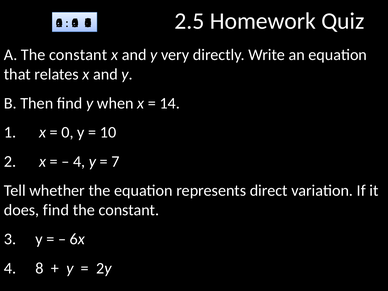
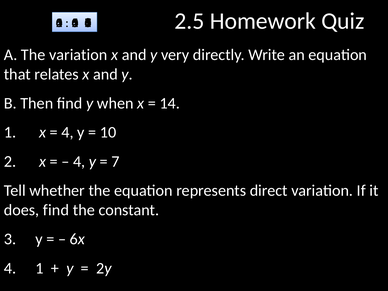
A The constant: constant -> variation (78, 55)
0: 0 -> 4 (67, 132)
4 8: 8 -> 1 (39, 268)
